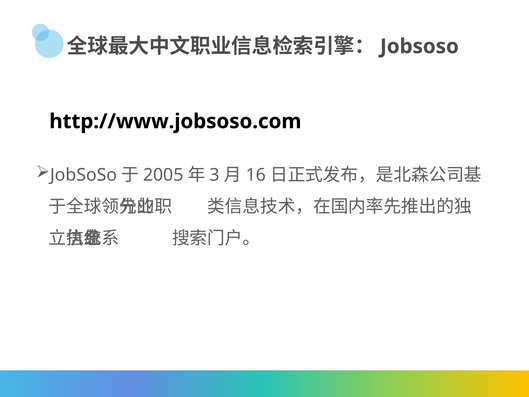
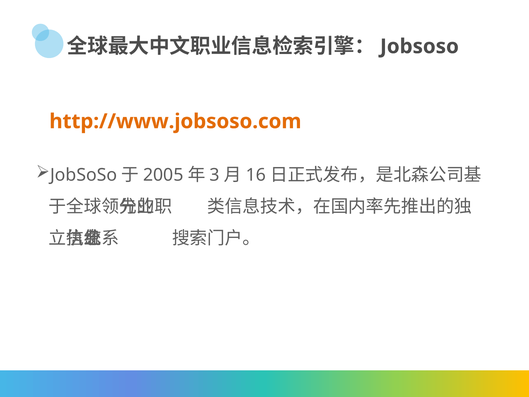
http://www.jobsoso.com colour: black -> orange (175, 121)
